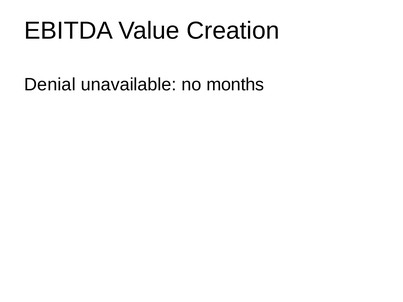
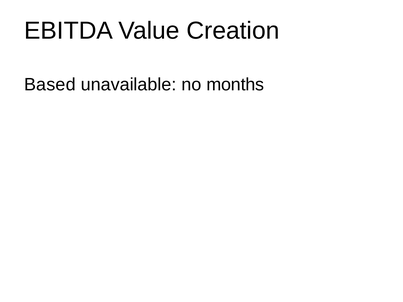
Denial: Denial -> Based (50, 85)
